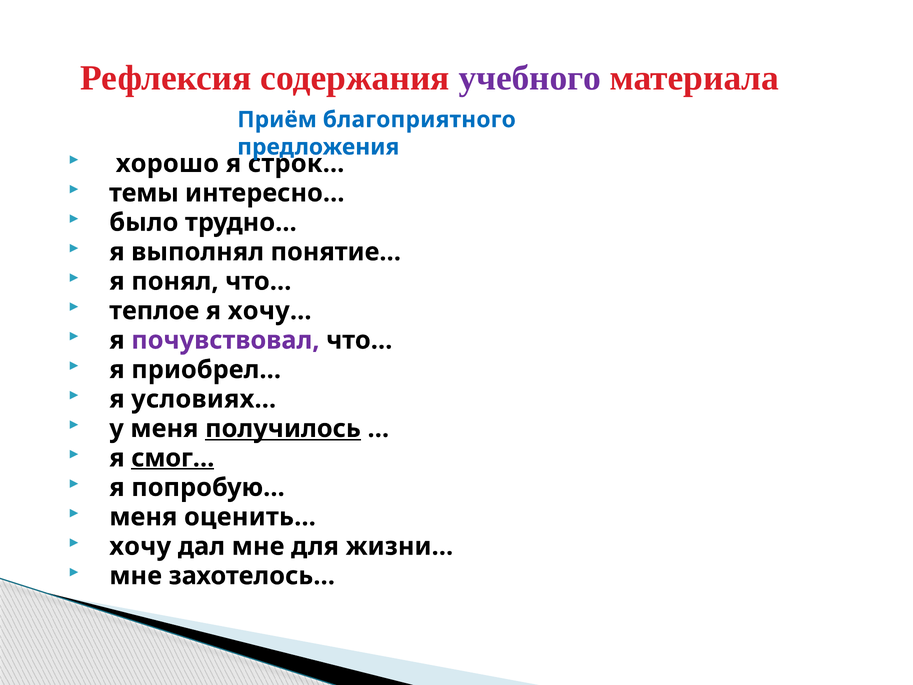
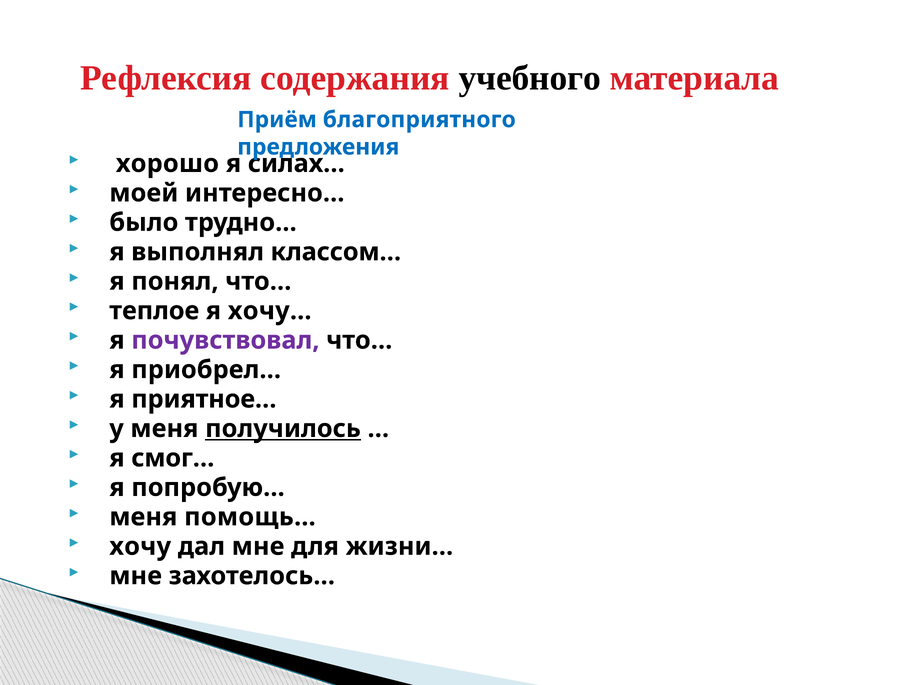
учебного colour: purple -> black (530, 78)
строк…: строк… -> силах… (296, 164)
темы: темы -> моей (144, 193)
понятие…: понятие… -> классом… (336, 252)
условиях…: условиях… -> приятное… (204, 399)
смог… underline: present -> none (173, 458)
оценить…: оценить… -> помощь… (250, 517)
